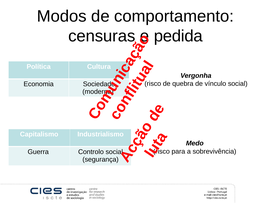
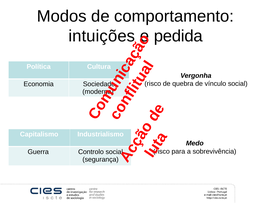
censuras: censuras -> intuições (102, 36)
